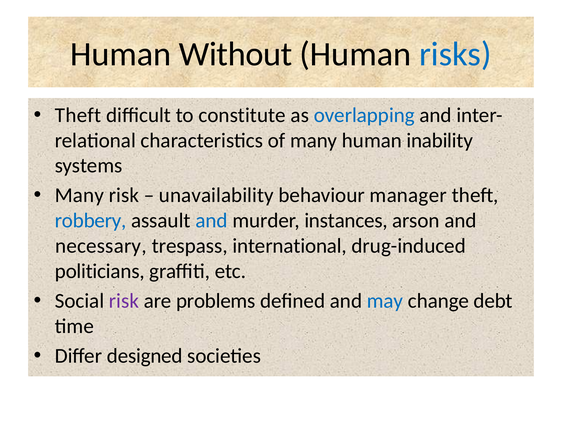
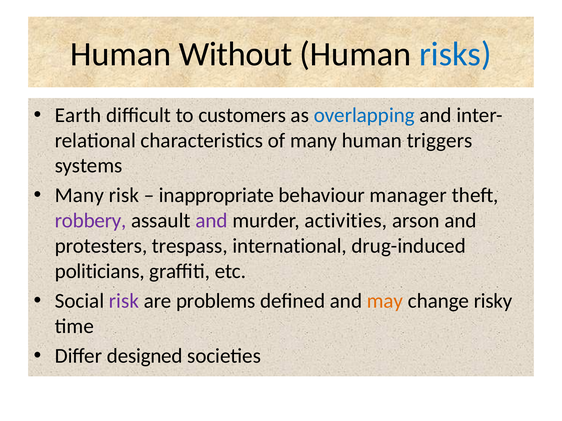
Theft: Theft -> Earth (78, 115)
constitute: constitute -> customers (242, 115)
inability: inability -> triggers (440, 141)
unavailability: unavailability -> inappropriate (216, 196)
robbery colour: blue -> purple (91, 221)
and colour: blue -> purple (211, 221)
instances: instances -> activities (346, 221)
necessary: necessary -> protesters (101, 246)
may colour: blue -> orange (385, 301)
debt: debt -> risky (493, 301)
